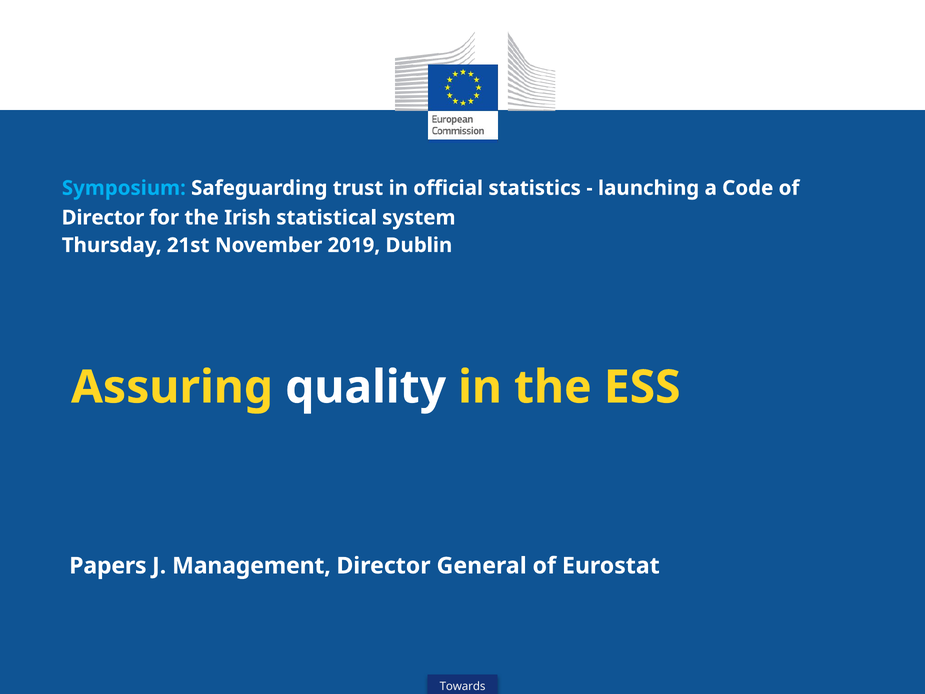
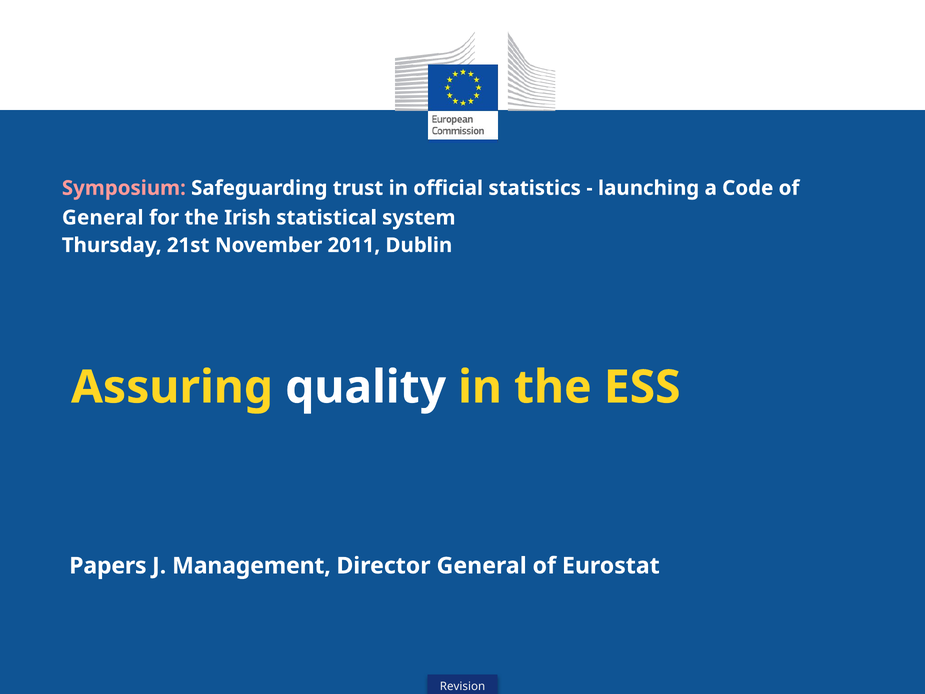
Symposium colour: light blue -> pink (124, 188)
Director: Director -> General (103, 218)
2019: 2019 -> 2011 (354, 245)
Towards: Towards -> Revision (462, 686)
